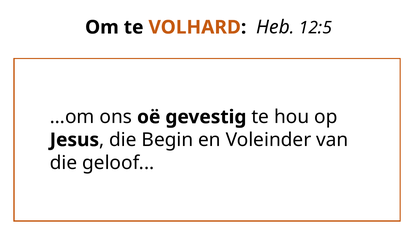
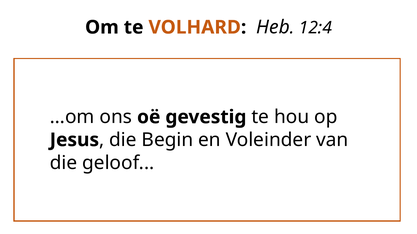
12:5: 12:5 -> 12:4 (315, 28)
